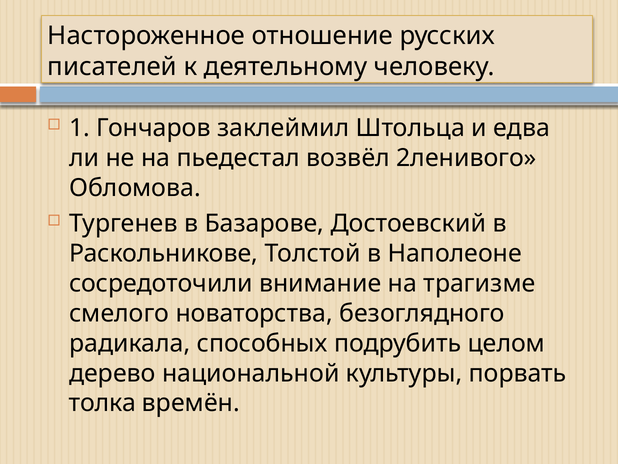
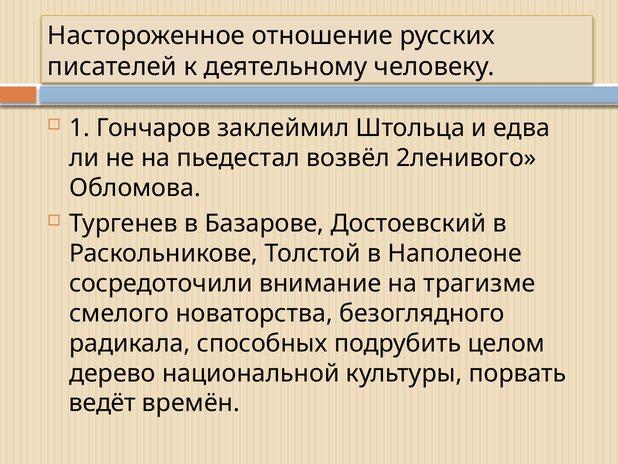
толка: толка -> ведёт (102, 403)
